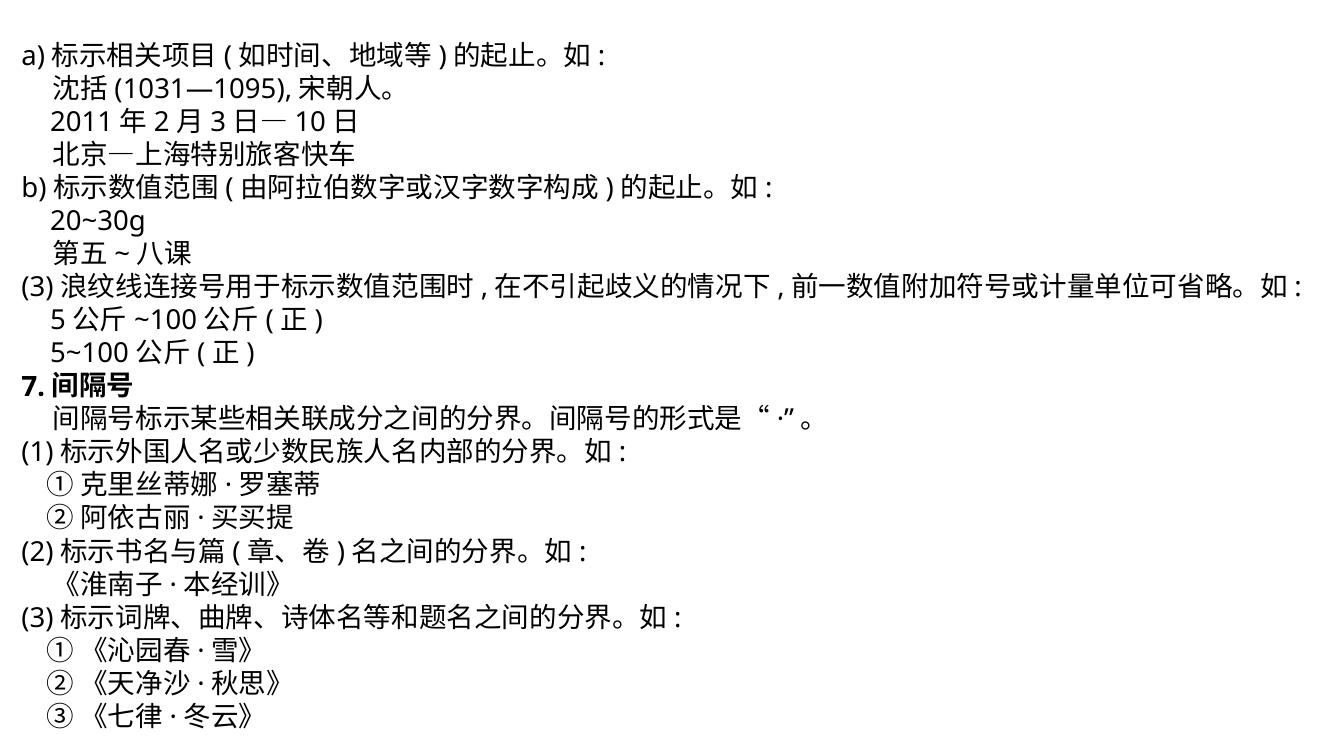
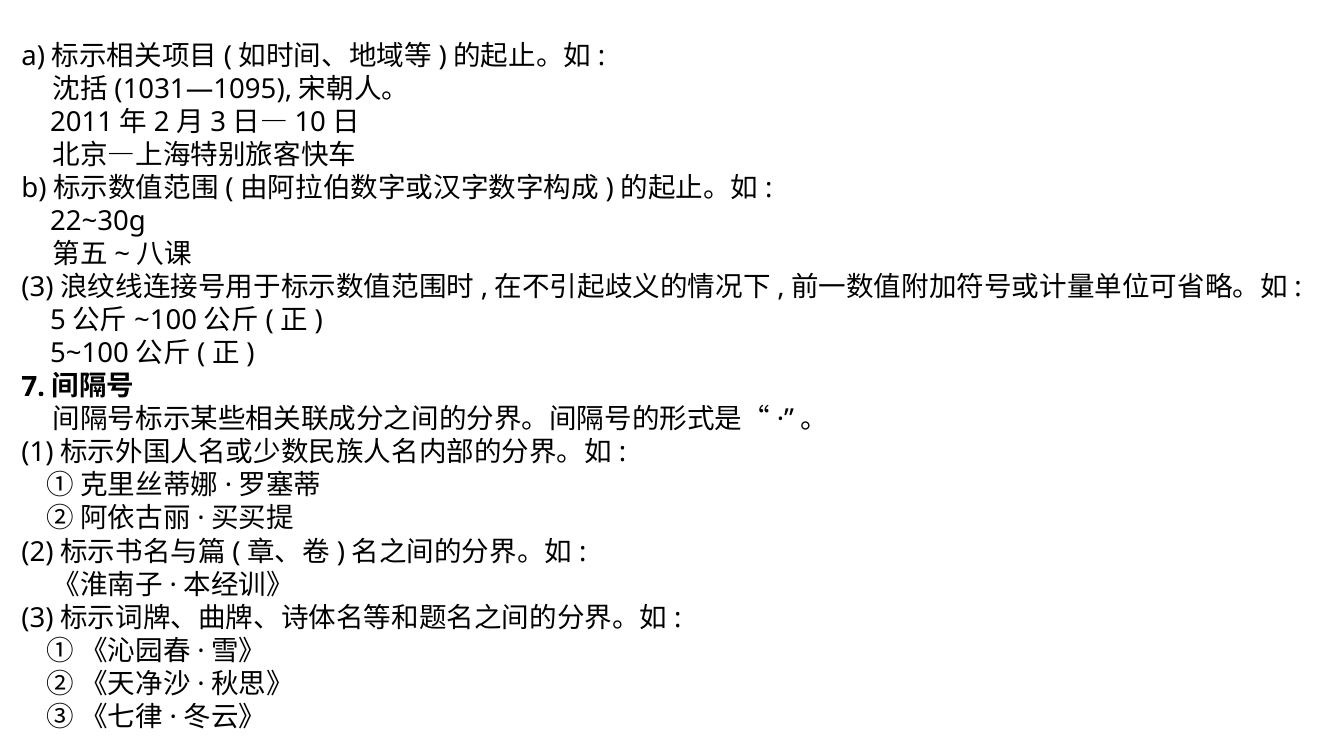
20~30g: 20~30g -> 22~30g (98, 222)
